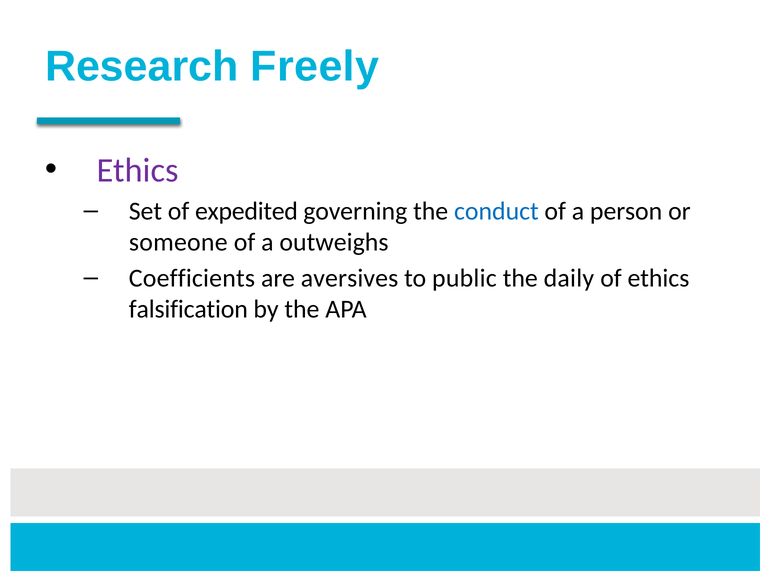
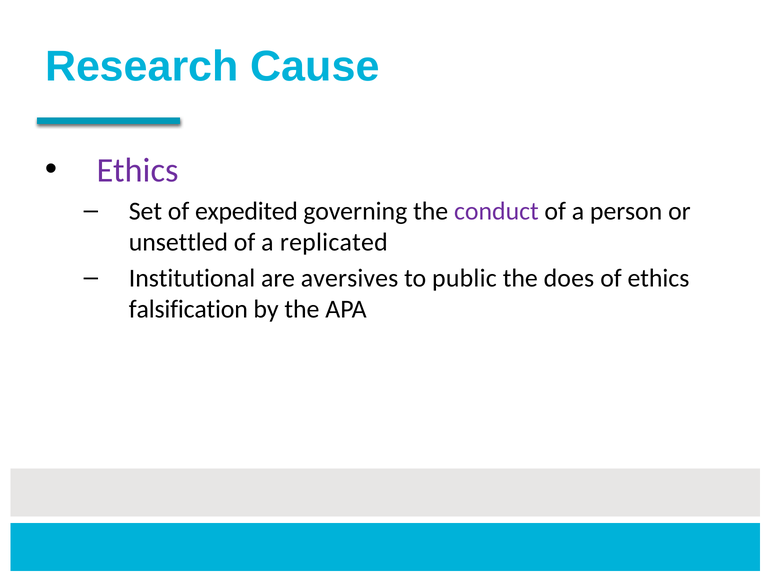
Freely: Freely -> Cause (315, 67)
conduct colour: blue -> purple (496, 211)
someone: someone -> unsettled (178, 242)
outweighs: outweighs -> replicated (334, 242)
Coefficients: Coefficients -> Institutional (192, 278)
daily: daily -> does (569, 278)
